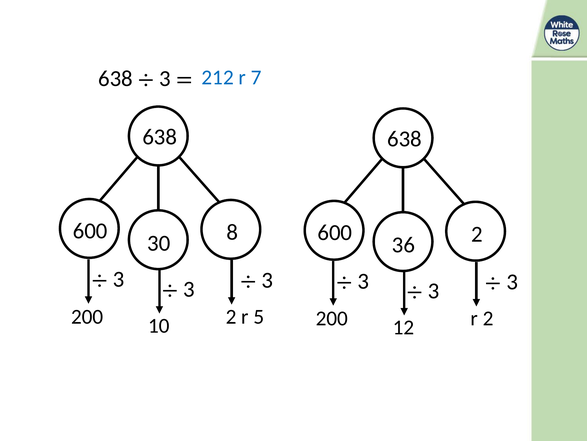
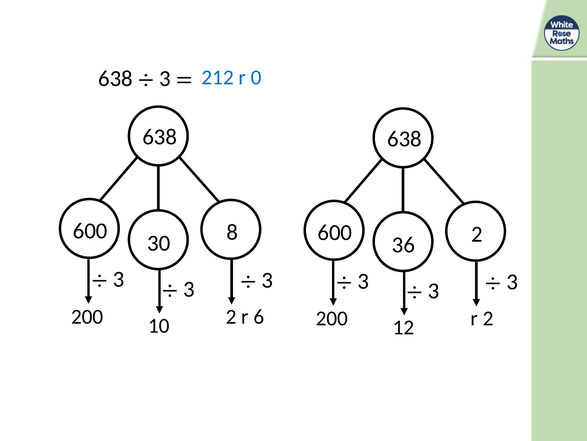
7: 7 -> 0 (256, 77)
5: 5 -> 6 (259, 316)
